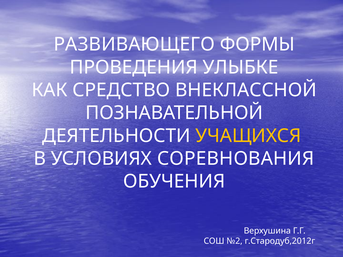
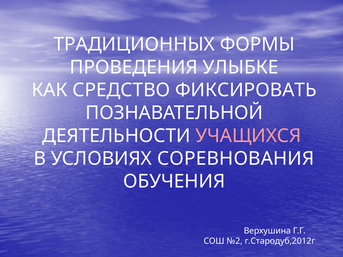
РАЗВИВАЮЩЕГО: РАЗВИВАЮЩЕГО -> ТРАДИЦИОННЫХ (134, 44)
ВНЕКЛАССНОЙ: ВНЕКЛАССНОЙ -> ФИКСИРОВАТЬ (246, 90)
УЧАЩИХСЯ colour: yellow -> pink (248, 136)
